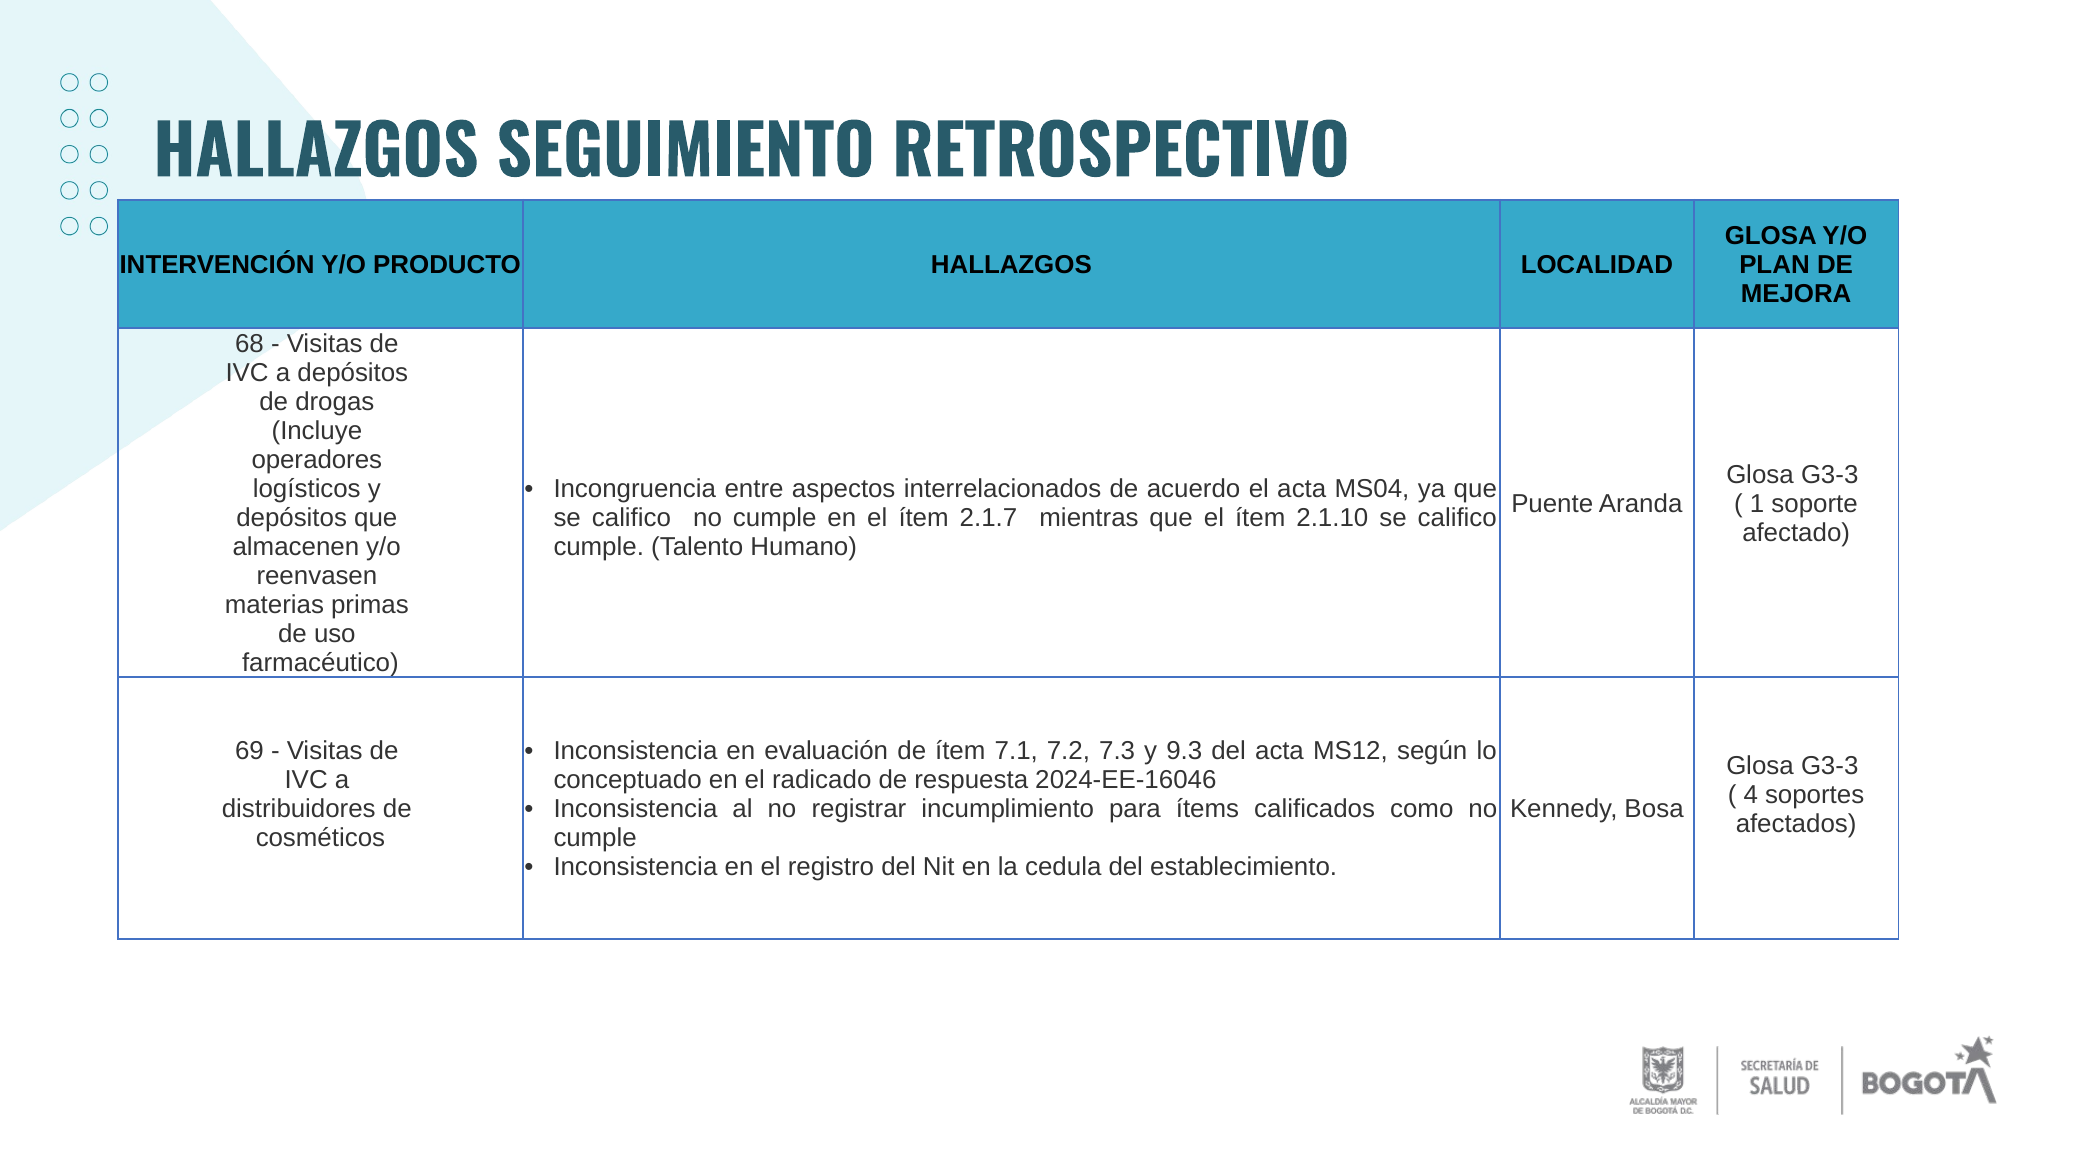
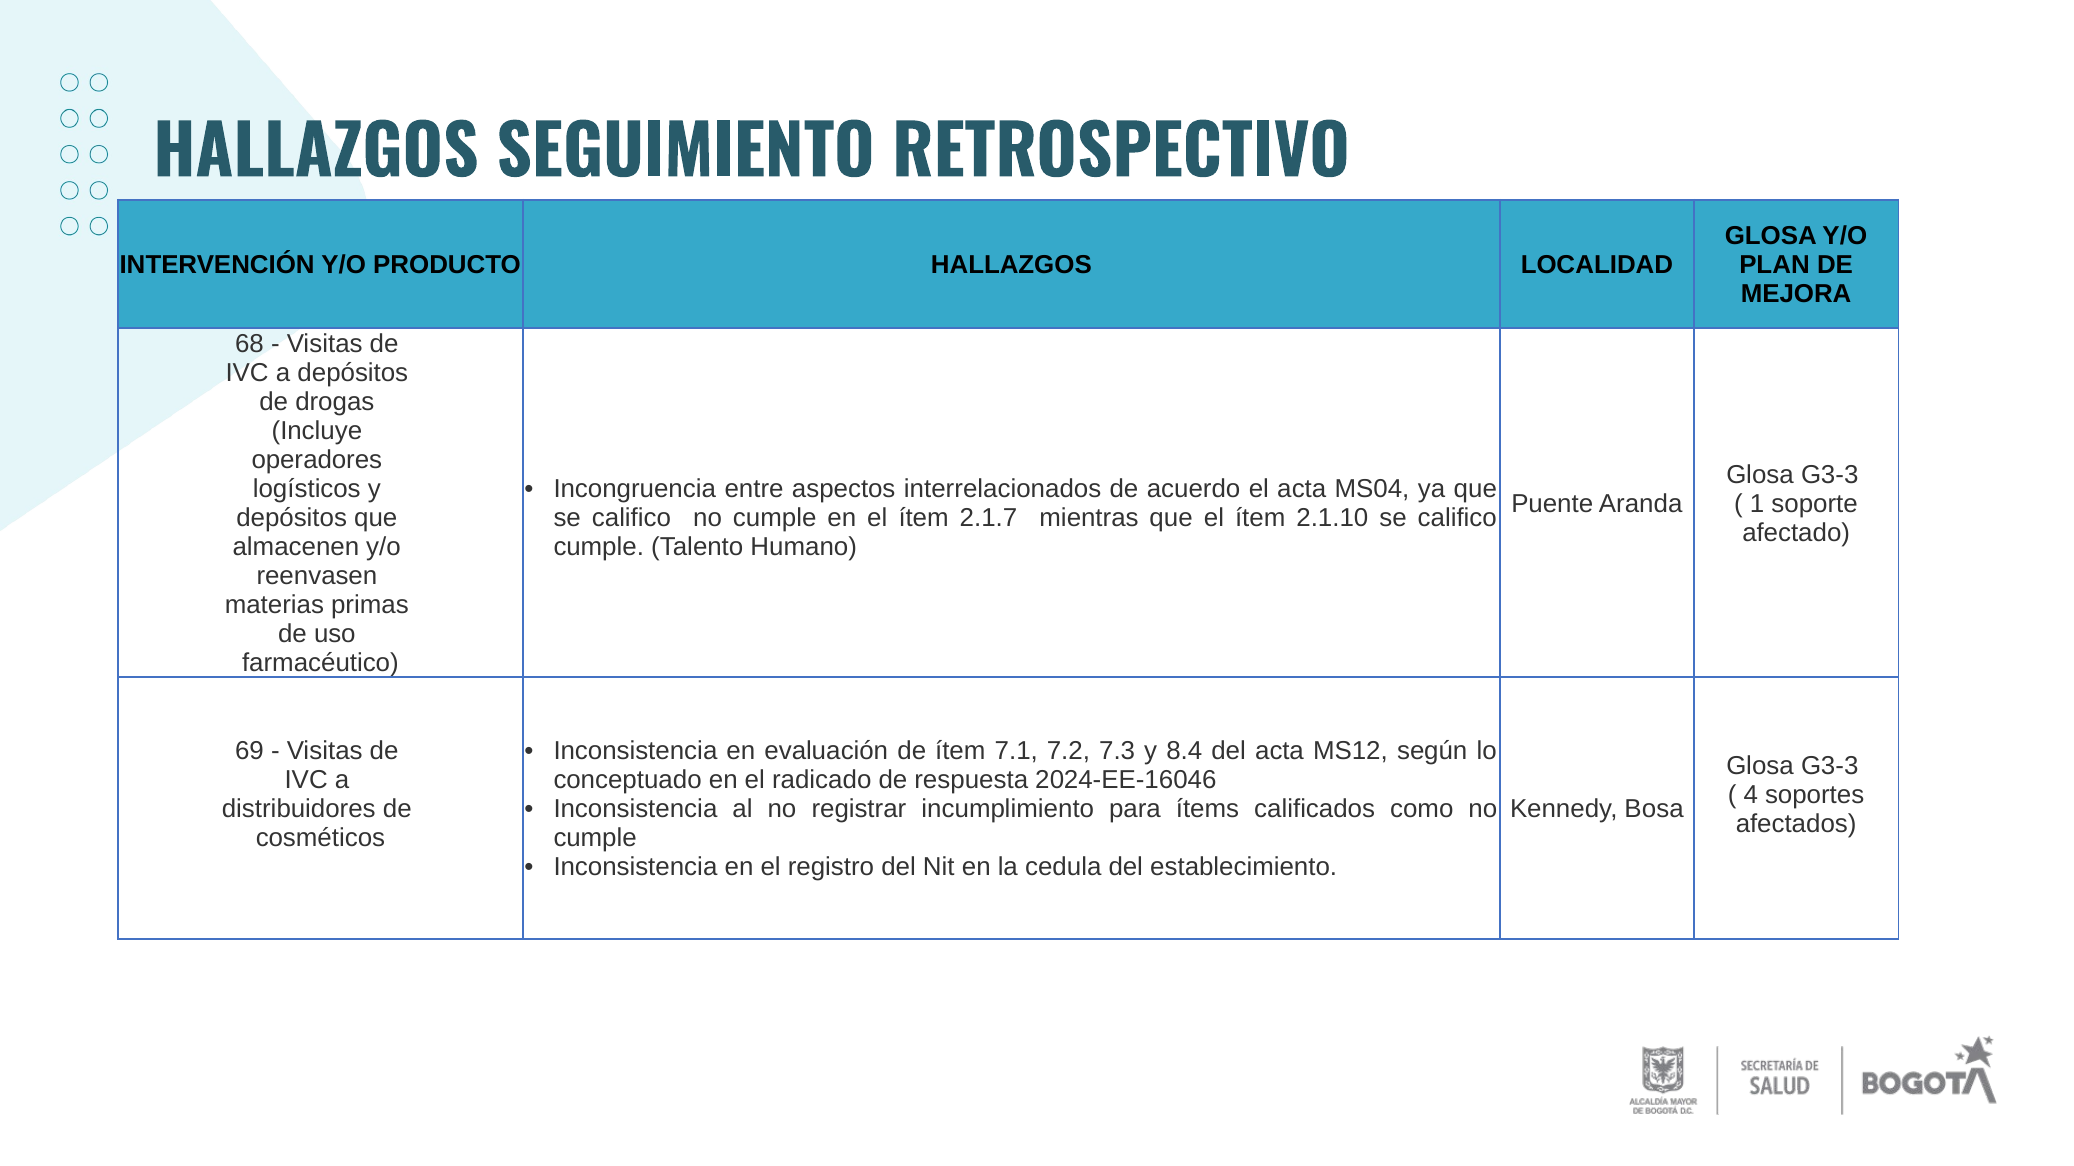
9.3: 9.3 -> 8.4 (1184, 751)
